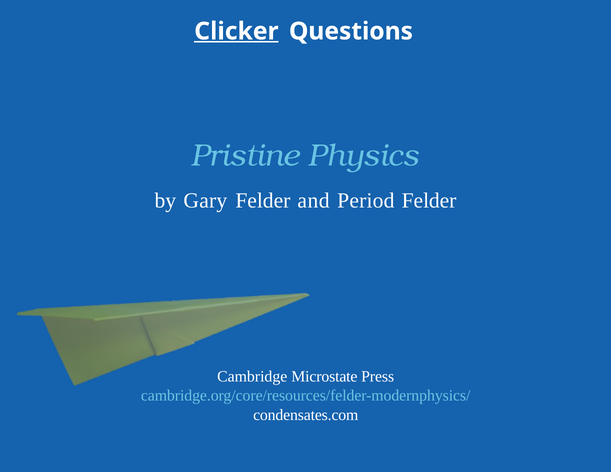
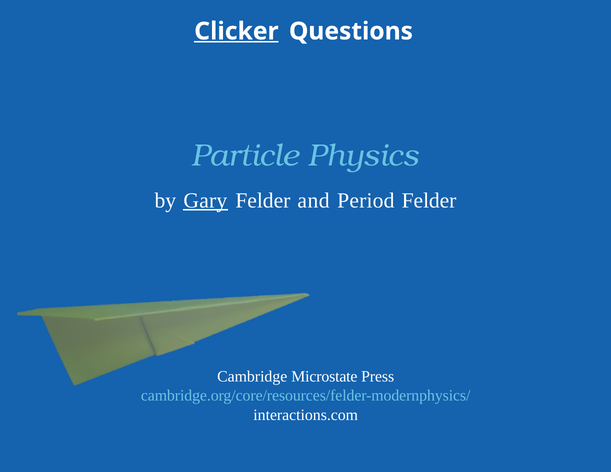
Pristine: Pristine -> Particle (245, 156)
Gary underline: none -> present (205, 200)
condensates.com: condensates.com -> interactions.com (306, 415)
